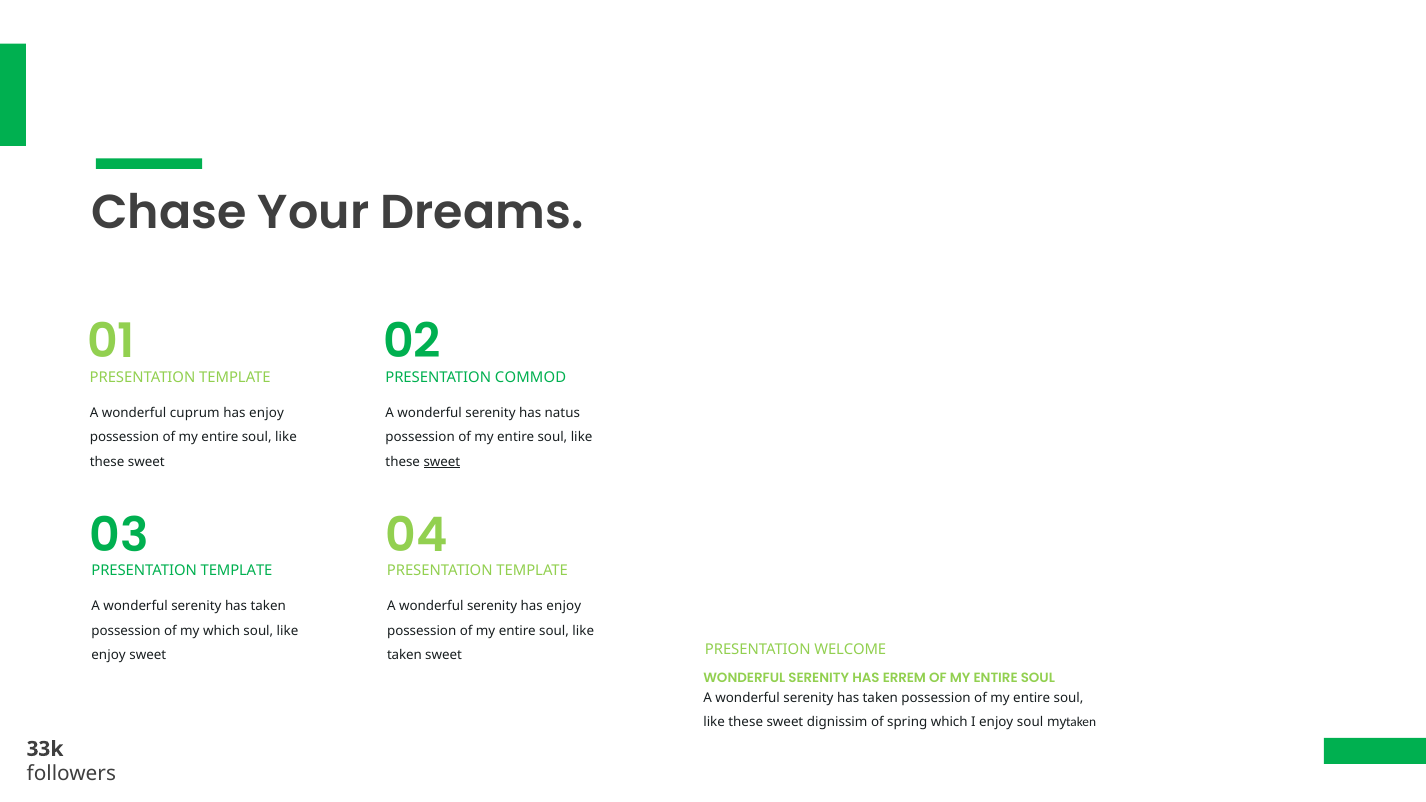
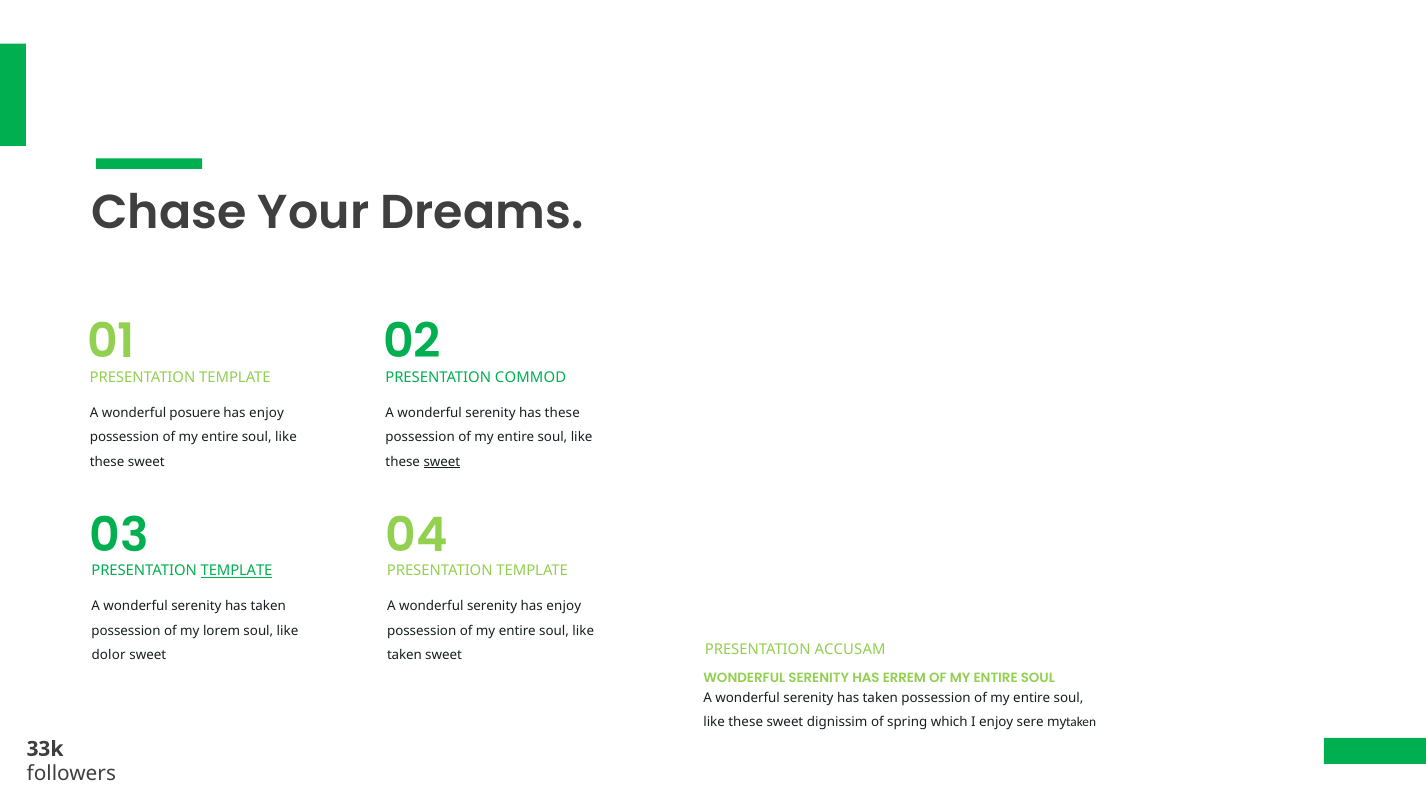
cuprum: cuprum -> posuere (195, 413)
has natus: natus -> these (562, 413)
TEMPLATE underline: none -> present (237, 571)
my which: which -> lorem (222, 631)
WELCOME: WELCOME -> ACCUSAM (850, 649)
enjoy: enjoy -> dolor (109, 655)
enjoy soul: soul -> sere (1030, 722)
